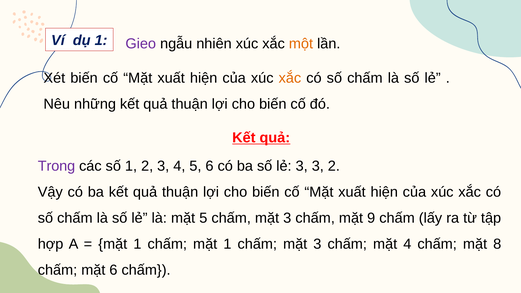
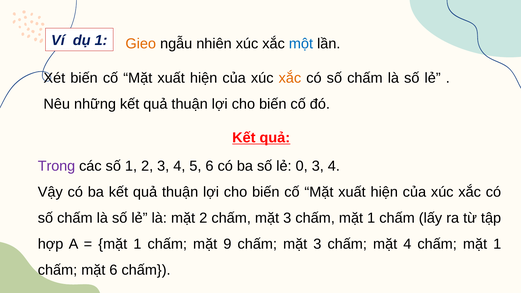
Gieo colour: purple -> orange (141, 44)
một colour: orange -> blue (301, 44)
lẻ 3: 3 -> 0 (302, 166)
2: 2 -> 4 (334, 166)
mặt 5: 5 -> 2 (203, 218)
3 chấm mặt 9: 9 -> 1 (371, 218)
chấm mặt 1: 1 -> 9 (227, 244)
4 chấm mặt 8: 8 -> 1 (497, 244)
